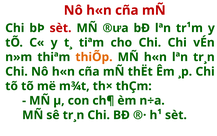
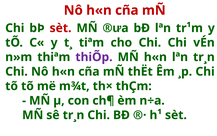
thiÕp colour: orange -> purple (94, 57)
